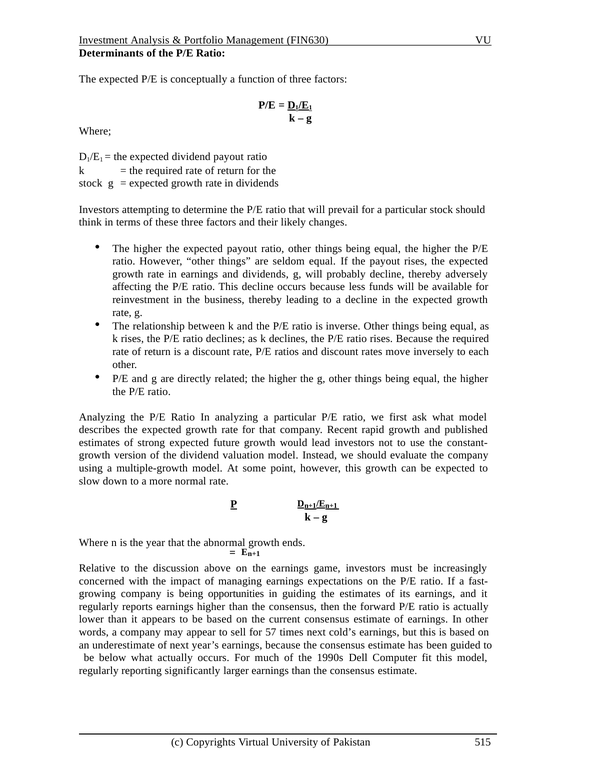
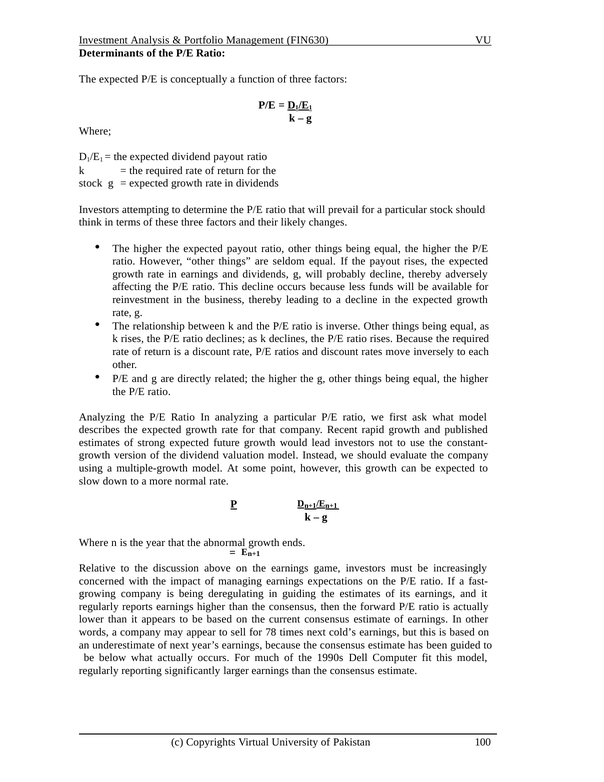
opportunities: opportunities -> deregulating (236, 594)
57: 57 -> 78 (271, 632)
515: 515 -> 100 (483, 742)
